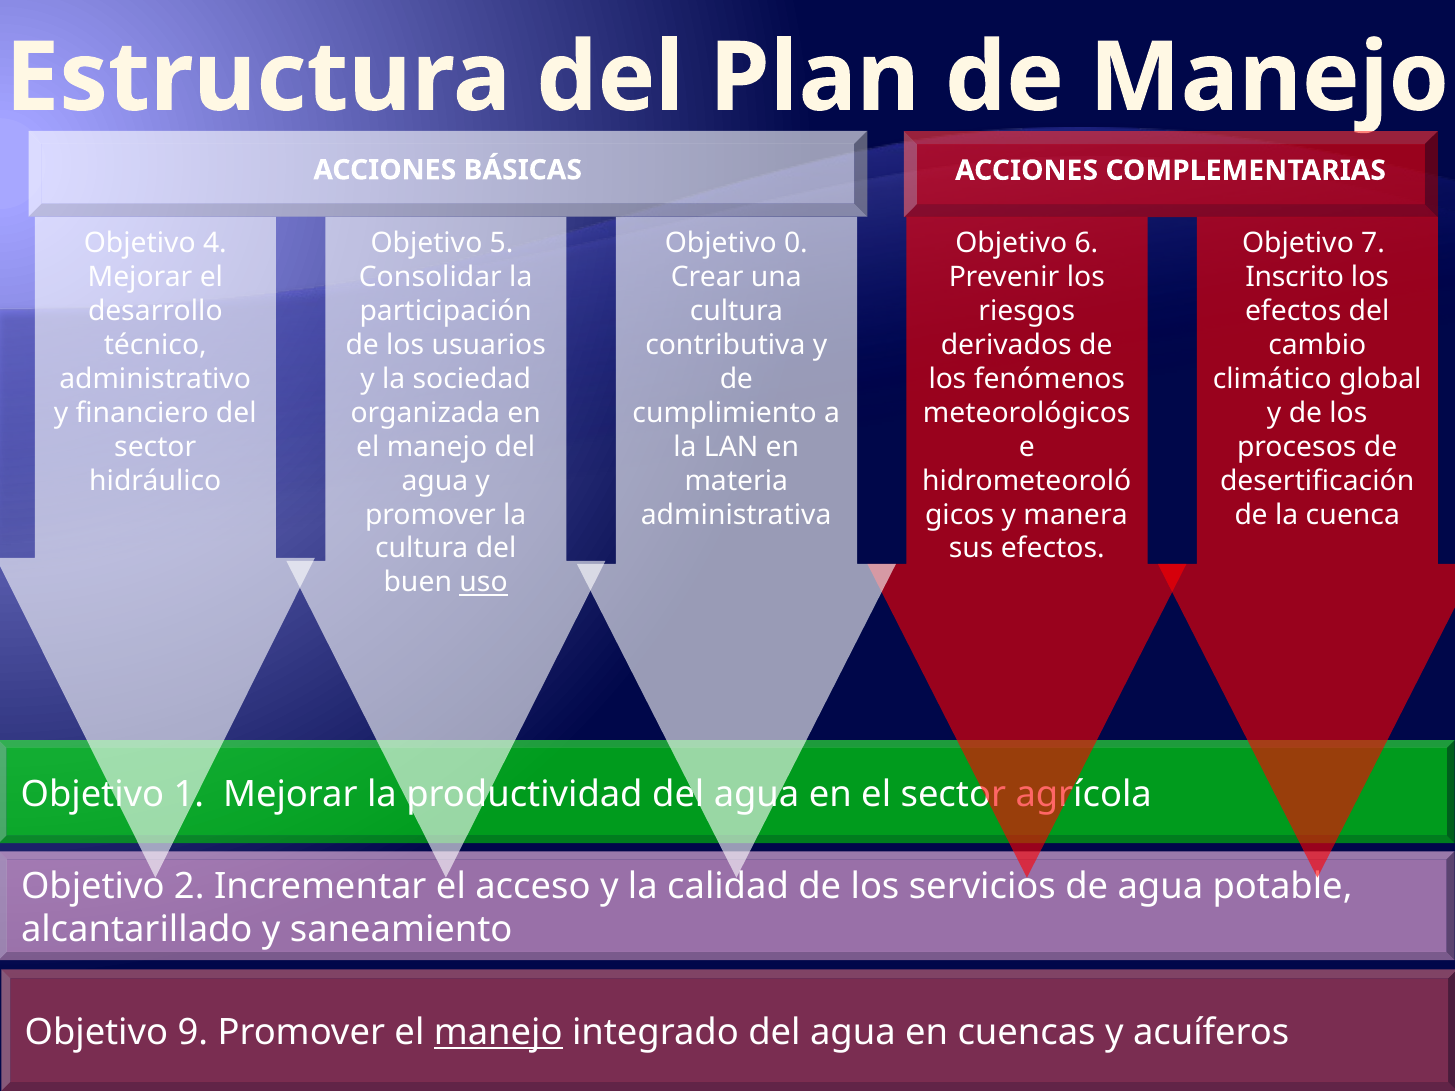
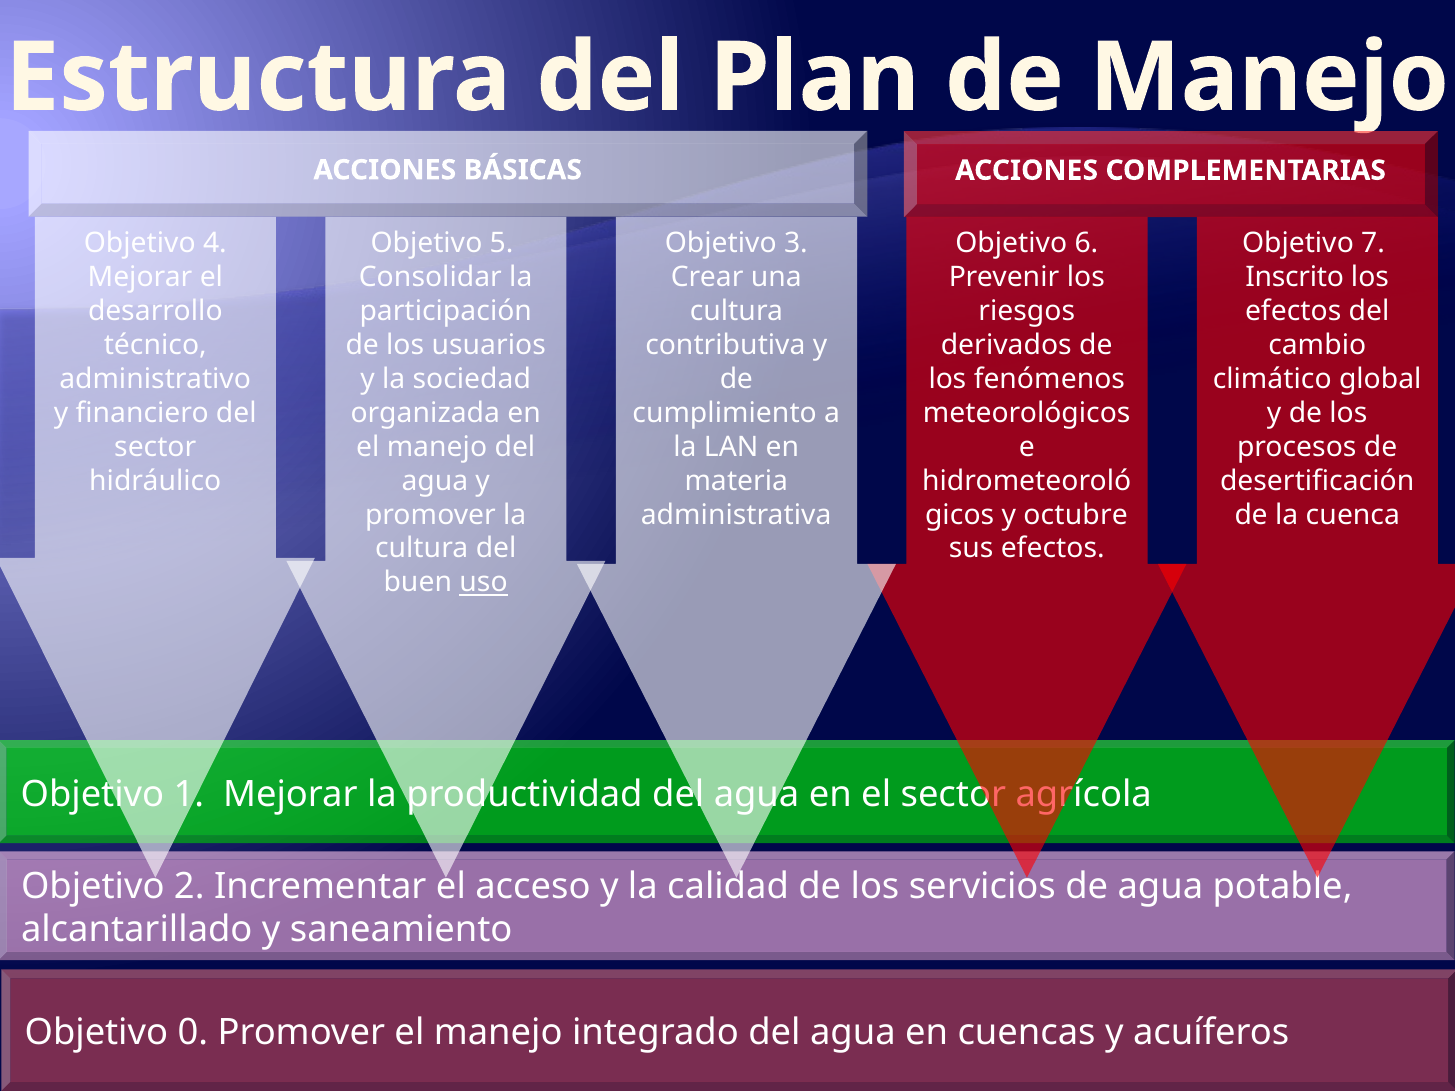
0: 0 -> 3 (796, 243)
manera: manera -> octubre (1076, 515)
9: 9 -> 0 (193, 1033)
manejo underline: present -> none (498, 1033)
